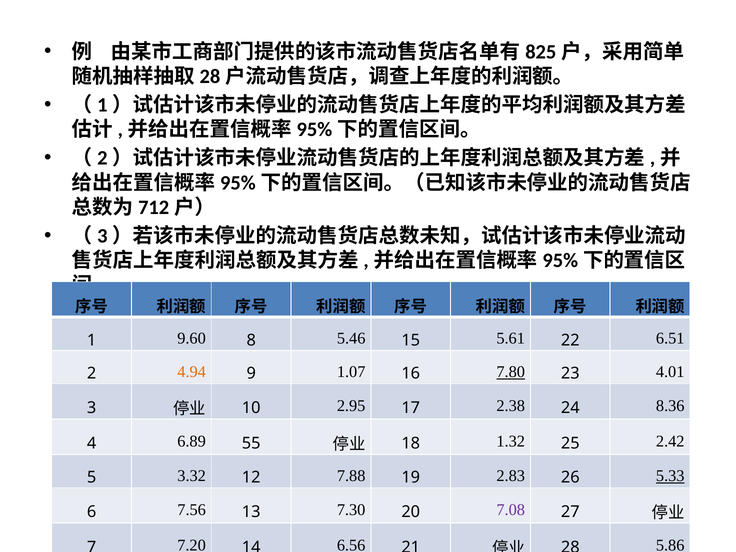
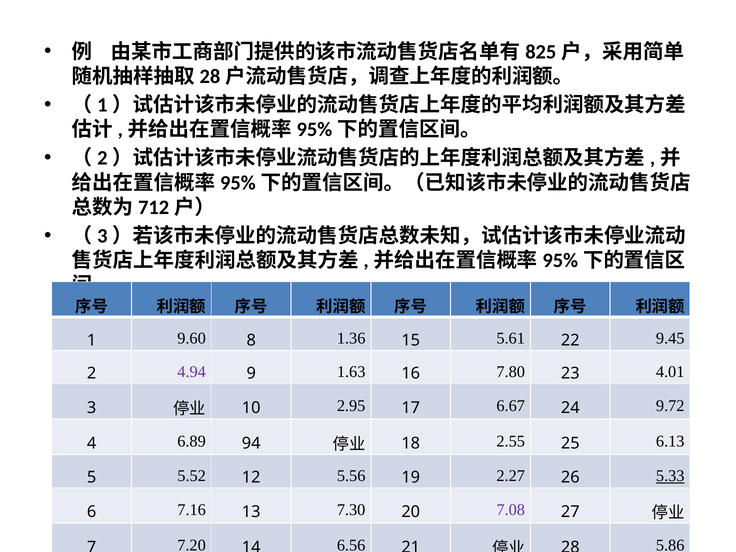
5.46: 5.46 -> 1.36 (351, 338)
6.51: 6.51 -> 9.45 (670, 338)
4.94 colour: orange -> purple (192, 372)
1.07: 1.07 -> 1.63 (351, 372)
7.80 underline: present -> none (511, 372)
2.38: 2.38 -> 6.67 (511, 406)
8.36: 8.36 -> 9.72 (670, 406)
55: 55 -> 94 (251, 443)
1.32: 1.32 -> 2.55 (511, 441)
2.42: 2.42 -> 6.13 (670, 441)
3.32: 3.32 -> 5.52 (192, 476)
7.88: 7.88 -> 5.56 (351, 476)
2.83: 2.83 -> 2.27 (511, 476)
7.56: 7.56 -> 7.16 (192, 510)
